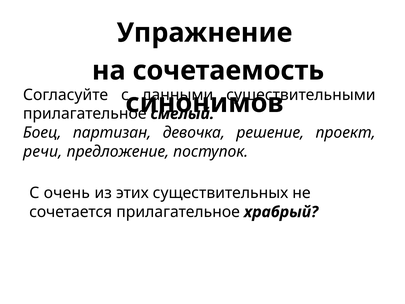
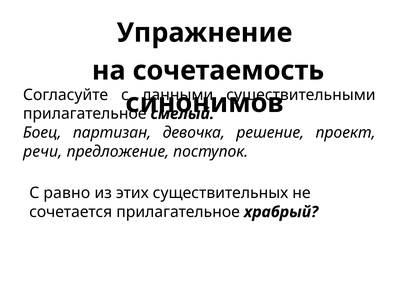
очень: очень -> равно (67, 193)
